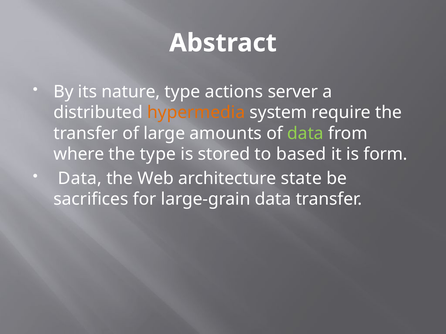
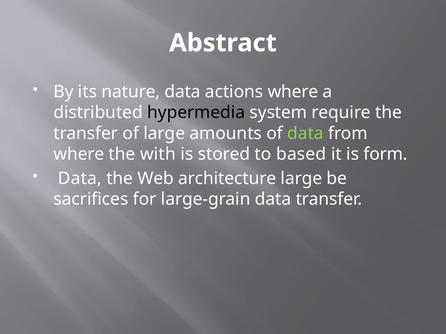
nature type: type -> data (183, 92)
actions server: server -> where (293, 92)
hypermedia colour: orange -> black (196, 113)
the type: type -> with (158, 154)
architecture state: state -> large (301, 179)
